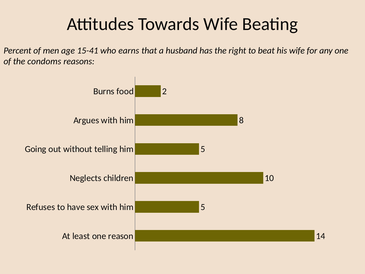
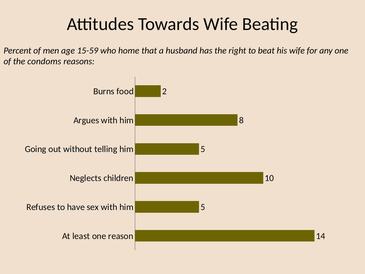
15-41: 15-41 -> 15-59 (88, 50)
earns: earns -> home (129, 50)
